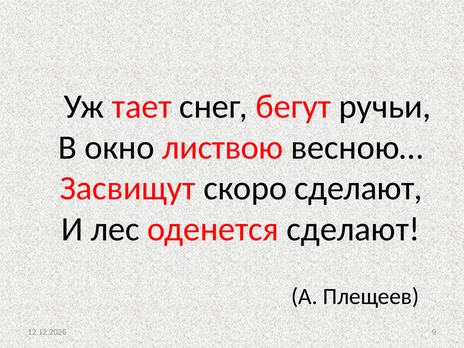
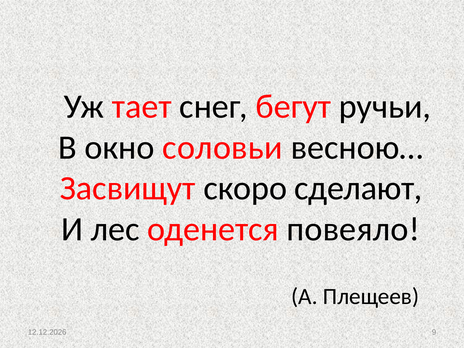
листвою: листвою -> соловьи (223, 147)
оденется сделают: сделают -> повеяло (353, 229)
